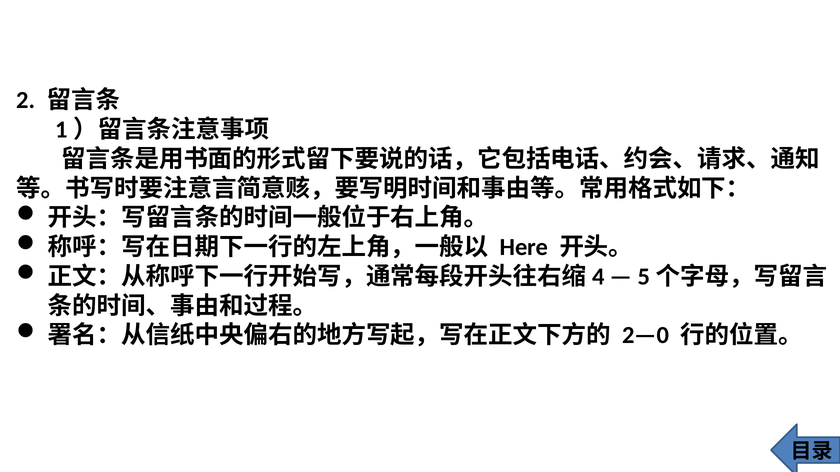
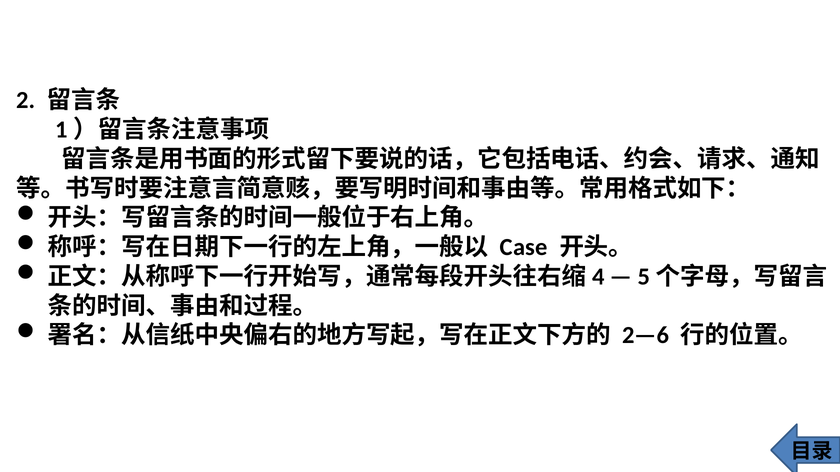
Here: Here -> Case (524, 247)
2—0: 2—0 -> 2—6 (645, 336)
